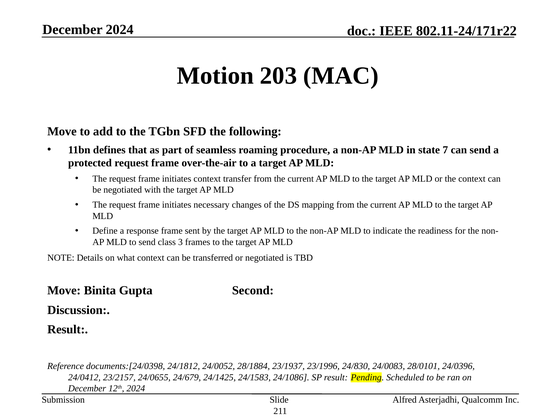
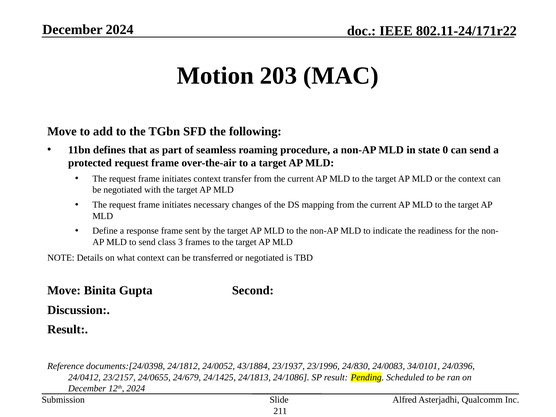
7: 7 -> 0 (445, 150)
28/1884: 28/1884 -> 43/1884 (254, 366)
28/0101: 28/0101 -> 34/0101 (424, 366)
24/1583: 24/1583 -> 24/1813 (254, 377)
